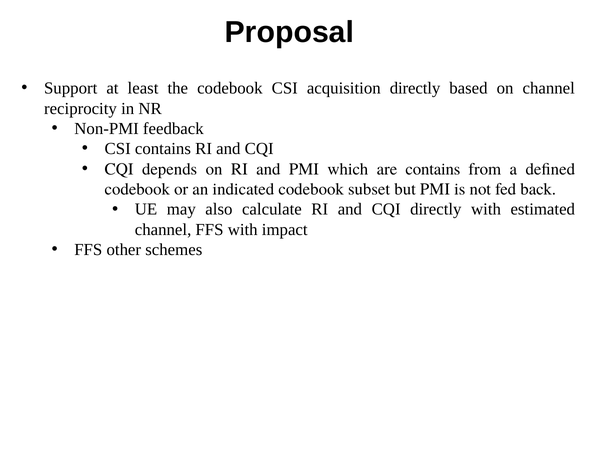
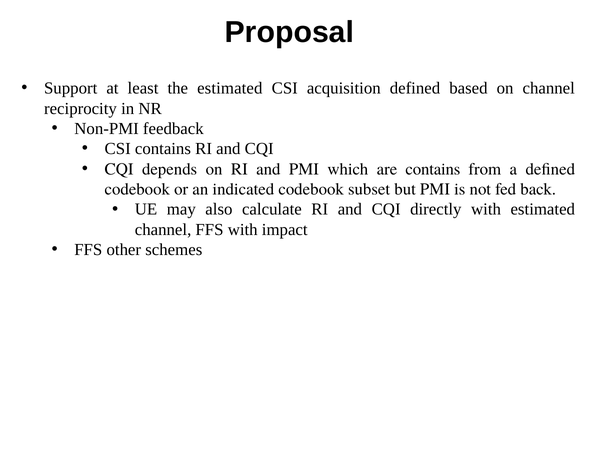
the codebook: codebook -> estimated (230, 88)
acquisition directly: directly -> defined (415, 88)
